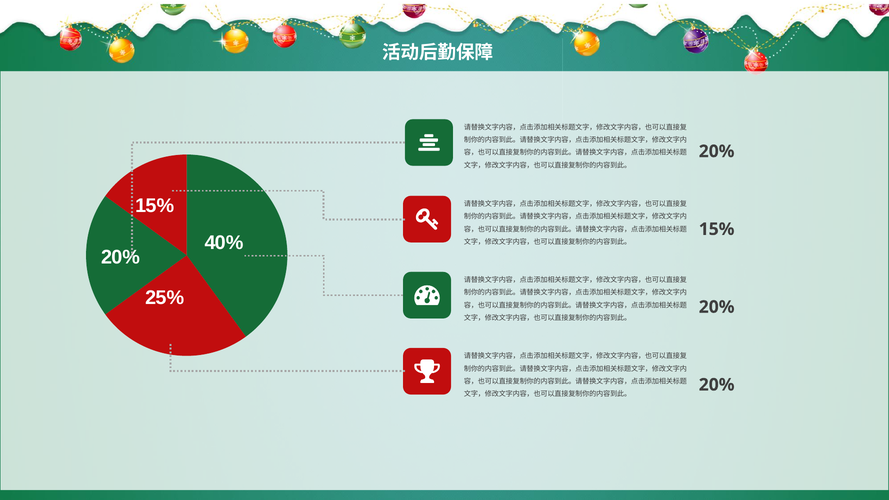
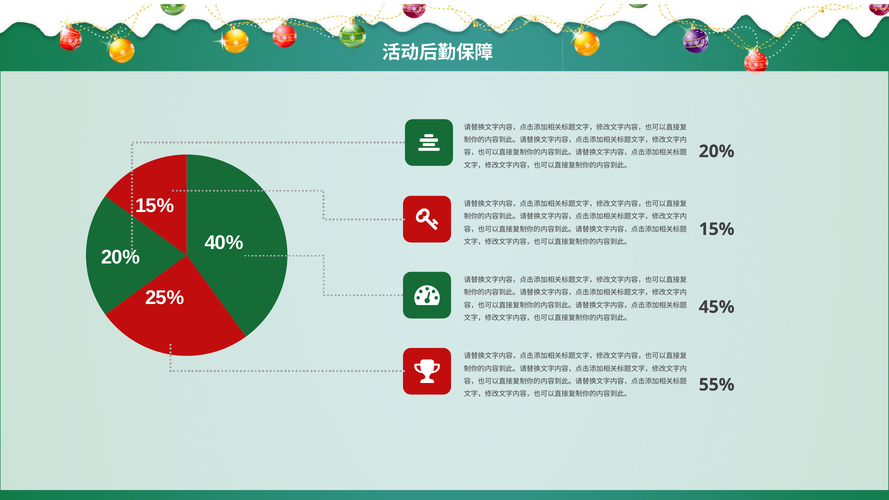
20%: 20% -> 45% (717, 307)
20%: 20% -> 55% (717, 385)
